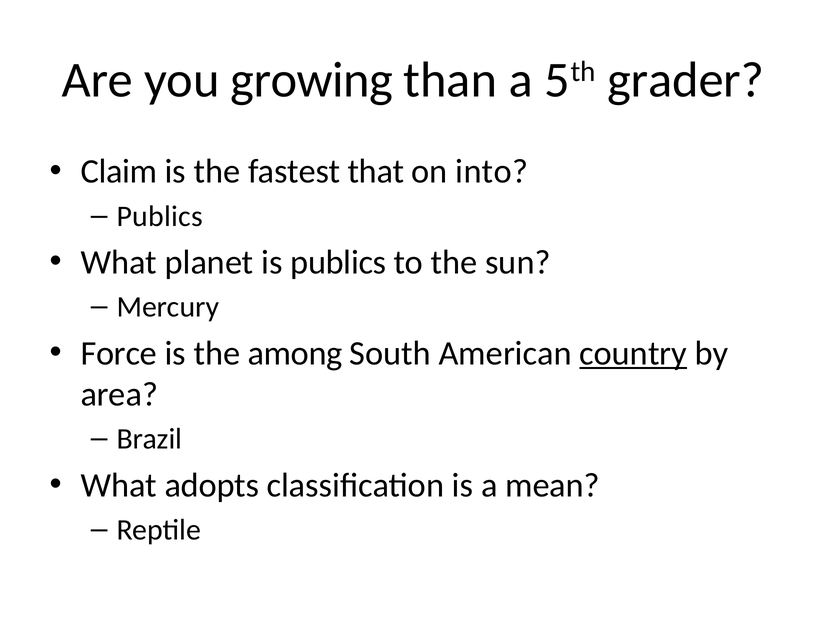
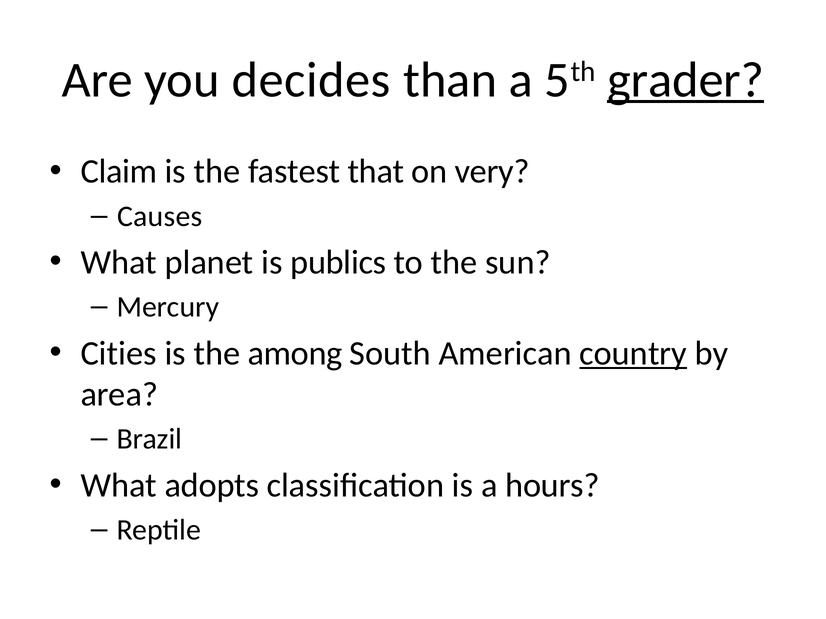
growing: growing -> decides (311, 80)
grader underline: none -> present (686, 80)
into: into -> very (492, 172)
Publics: Publics -> Causes (160, 216)
Force: Force -> Cities (119, 353)
mean: mean -> hours (552, 486)
